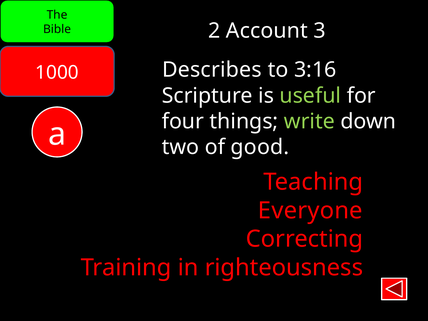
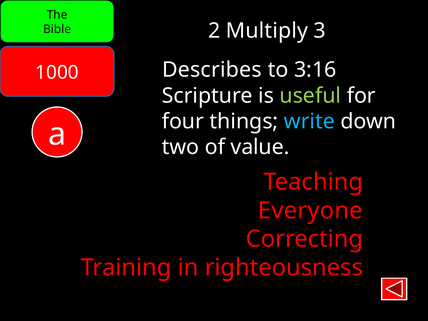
Account: Account -> Multiply (267, 31)
write colour: light green -> light blue (309, 121)
good: good -> value (260, 147)
